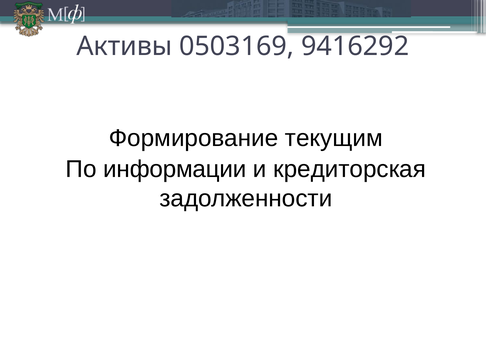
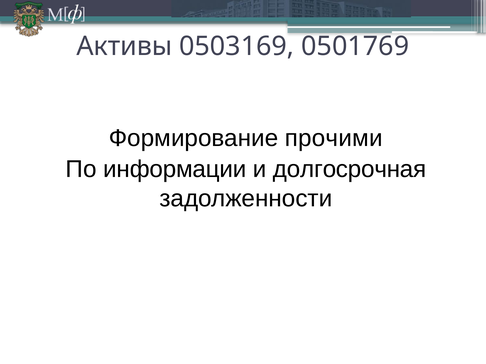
9416292: 9416292 -> 0501769 (355, 46)
текущим: текущим -> прочими (334, 138)
кредиторская: кредиторская -> долгосрочная (350, 169)
